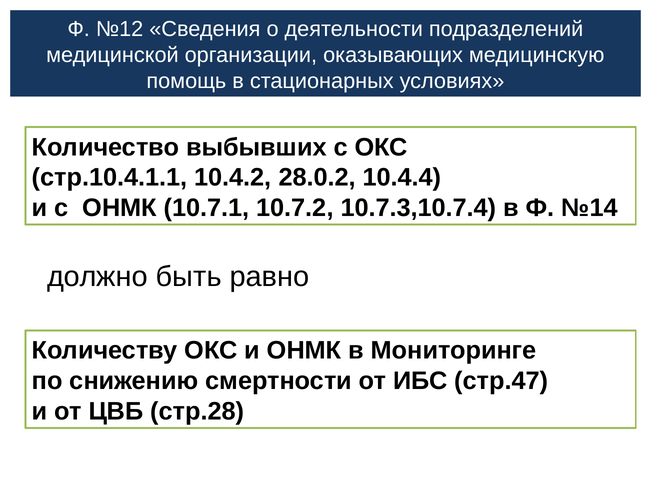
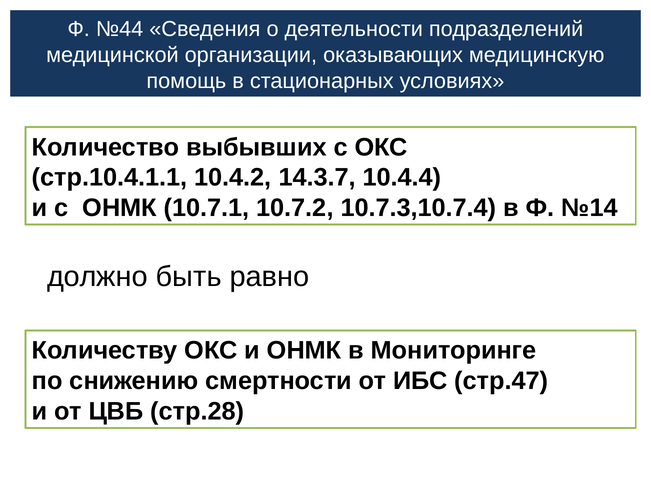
№12: №12 -> №44 (120, 29)
28.0.2: 28.0.2 -> 14.3.7 (317, 178)
